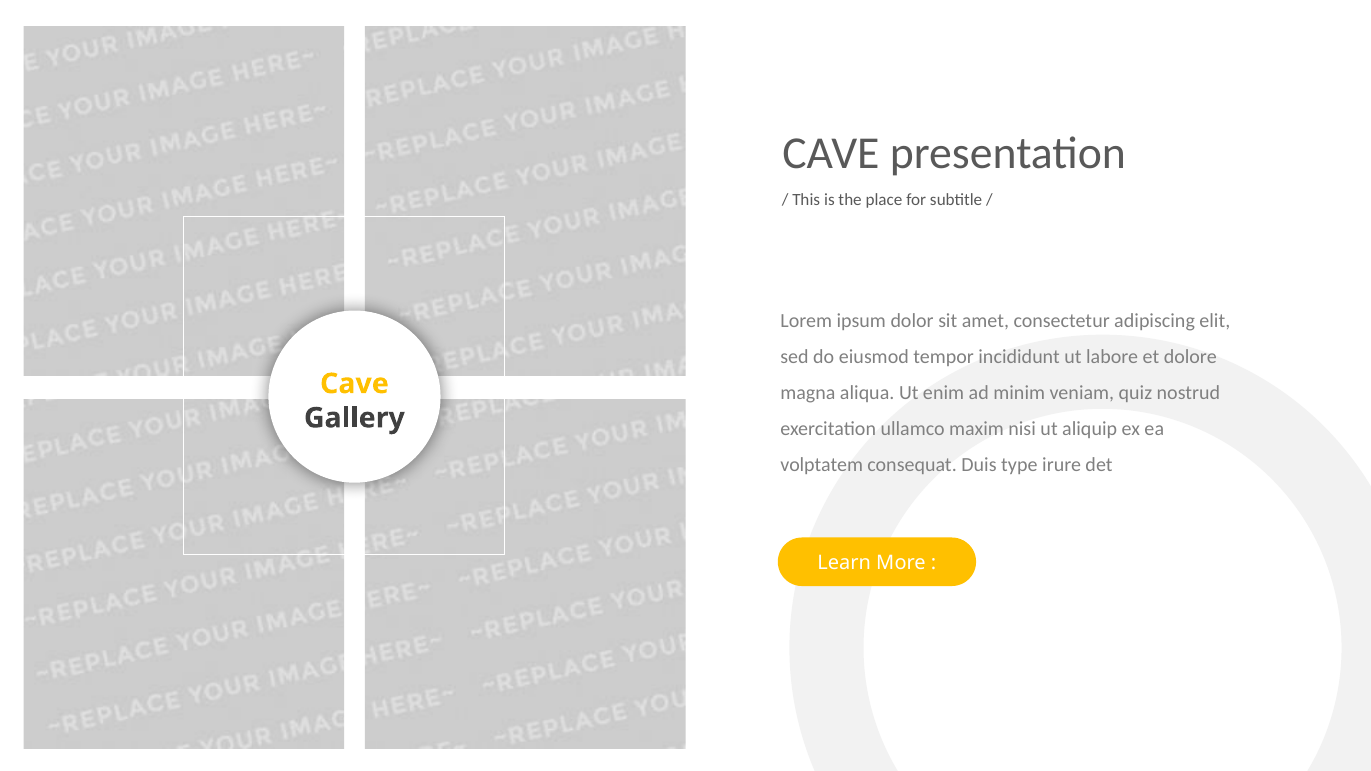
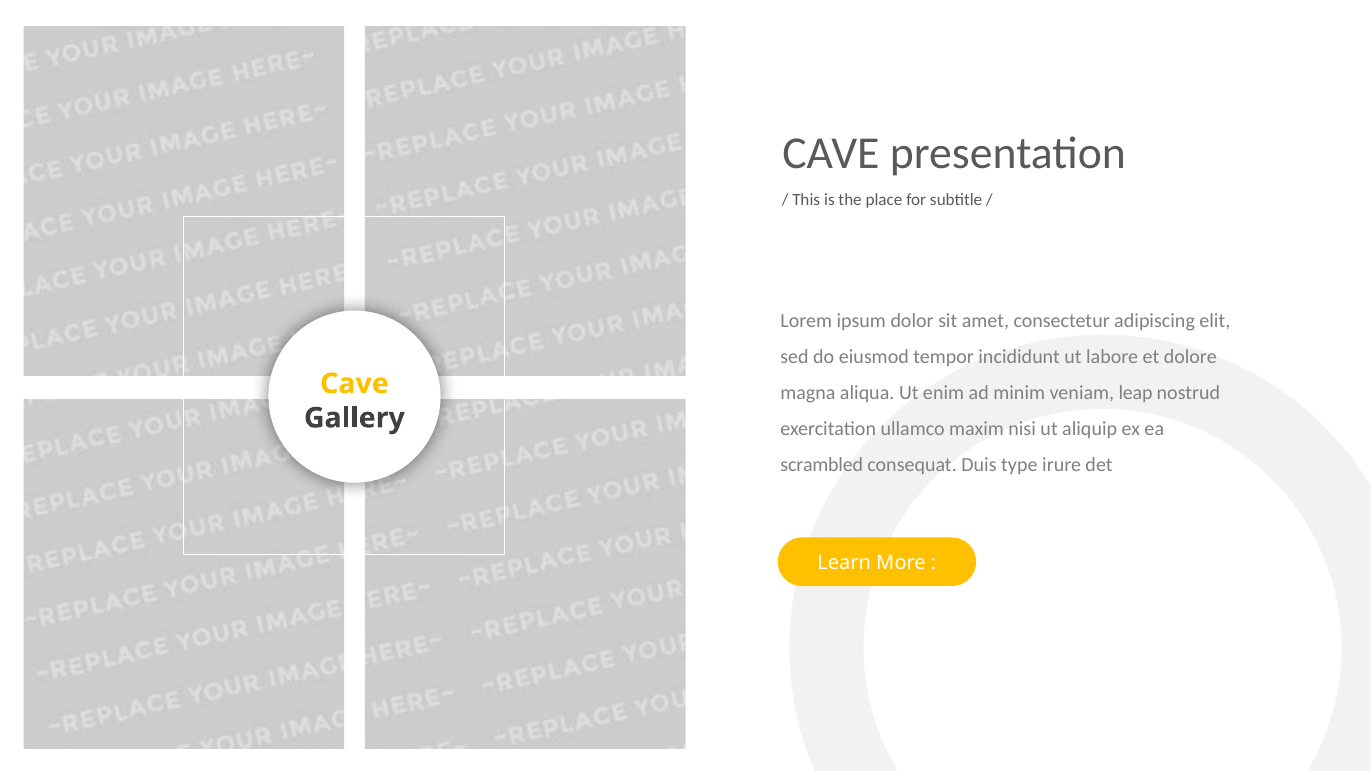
quiz: quiz -> leap (1136, 393)
volptatem: volptatem -> scrambled (822, 465)
